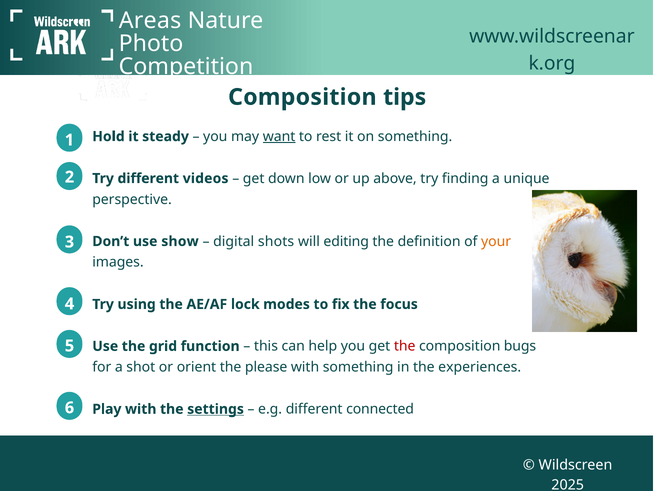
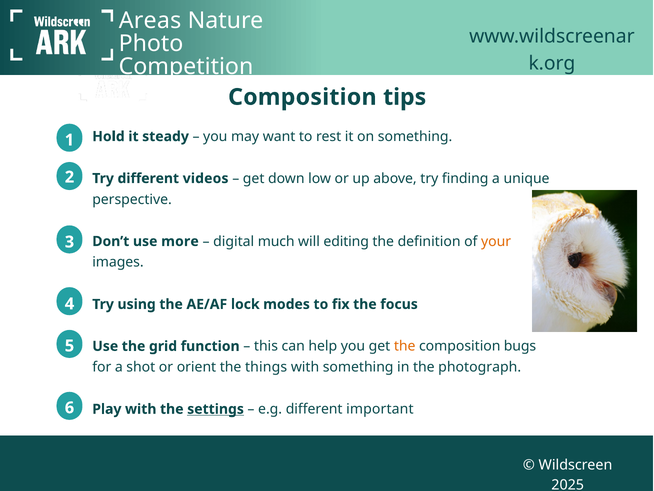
want underline: present -> none (279, 136)
show: show -> more (180, 241)
shots: shots -> much (276, 241)
the colour: red -> orange (405, 346)
please: please -> things (266, 367)
experiences: experiences -> photograph (480, 367)
connected: connected -> important (380, 409)
